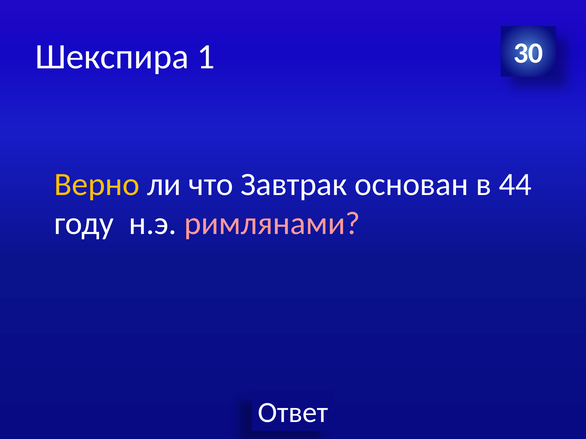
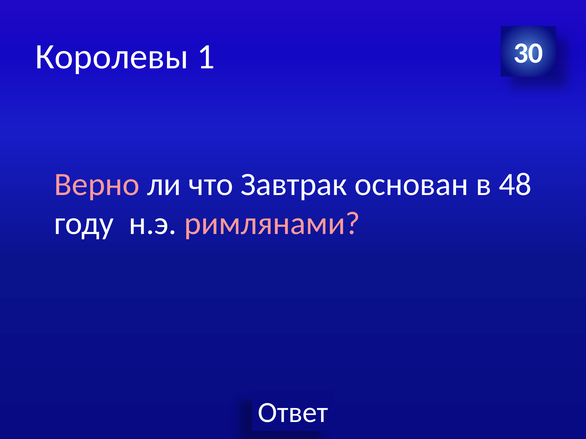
Шекспира: Шекспира -> Королевы (112, 57)
Верно colour: yellow -> pink (97, 185)
44: 44 -> 48 (515, 185)
